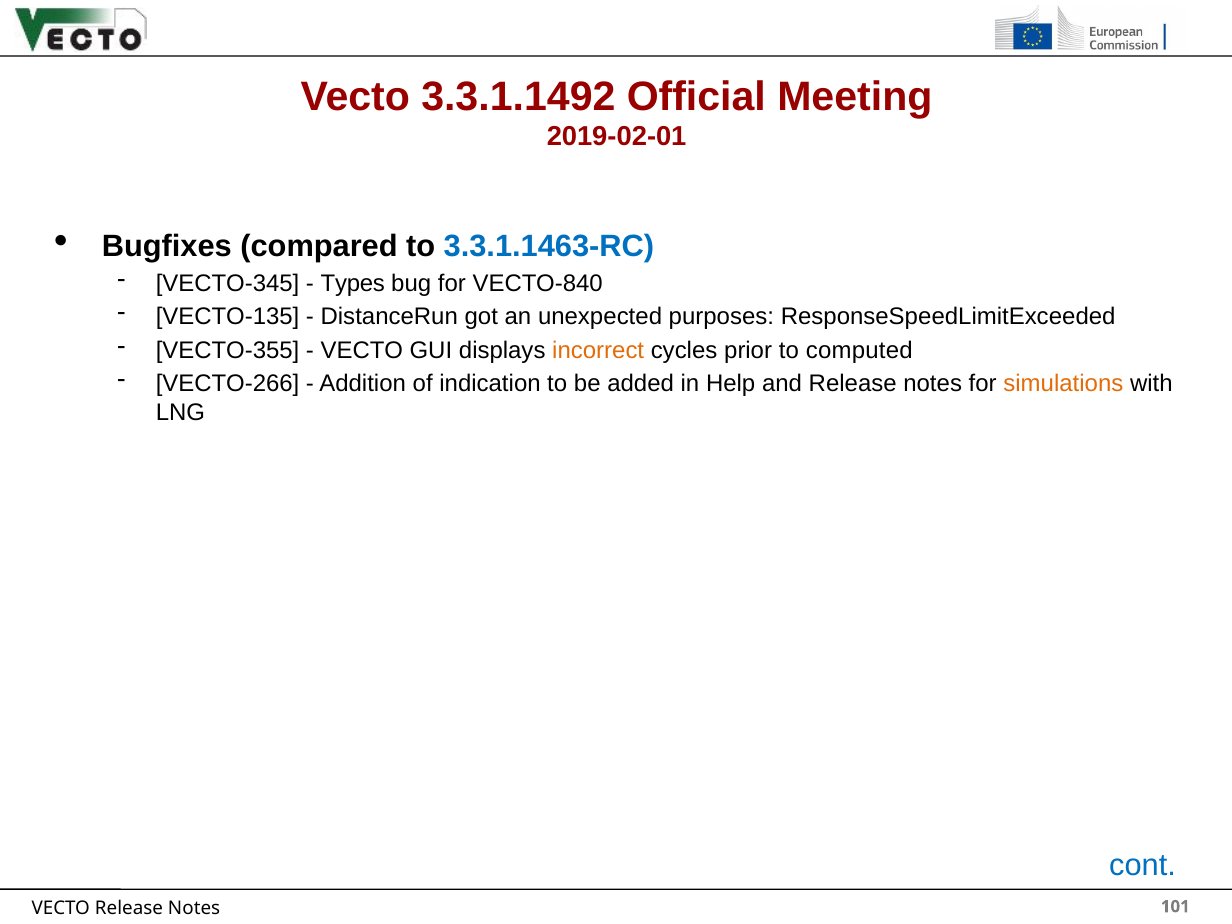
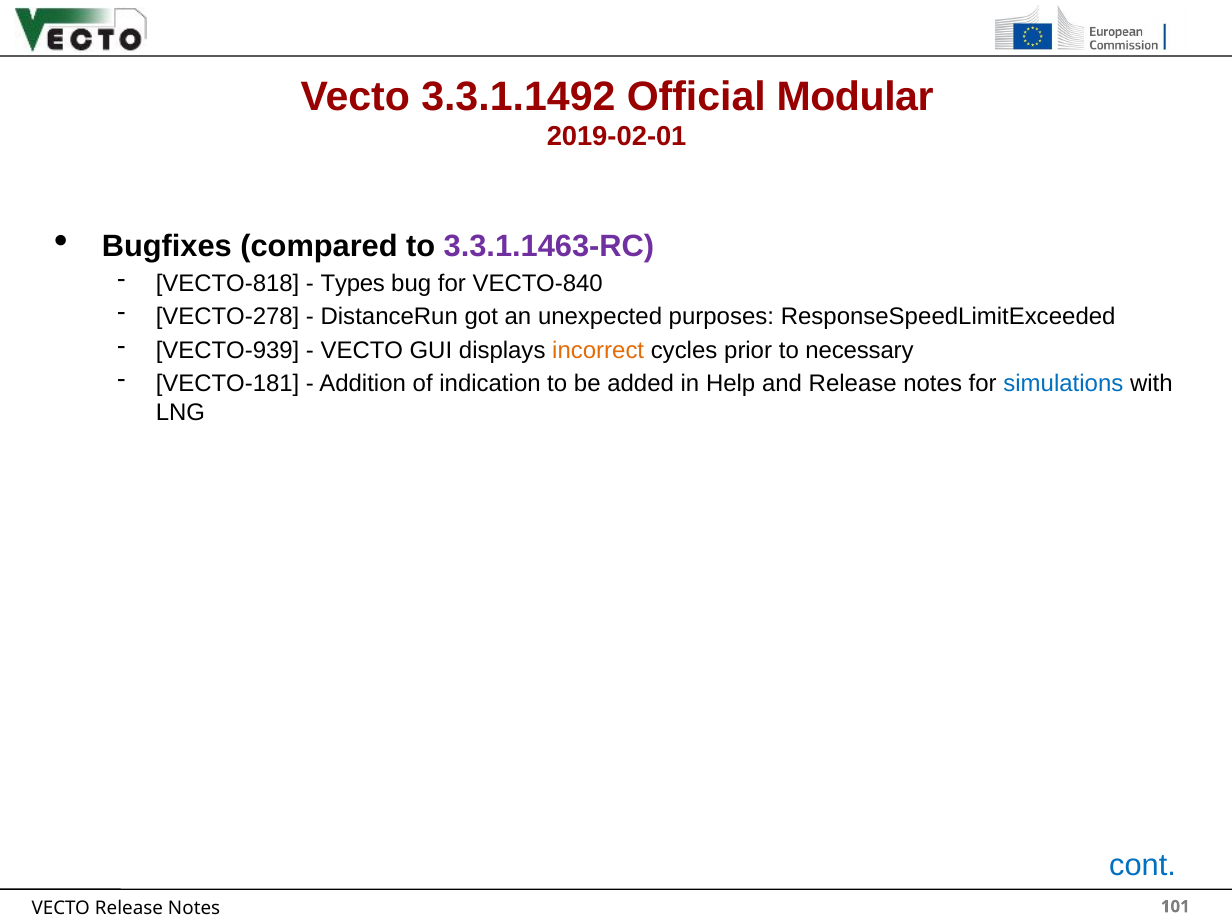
Meeting: Meeting -> Modular (855, 96)
3.3.1.1463-RC colour: blue -> purple (549, 246)
VECTO-345: VECTO-345 -> VECTO-818 (228, 283)
VECTO-135: VECTO-135 -> VECTO-278 (228, 317)
VECTO-355: VECTO-355 -> VECTO-939 (228, 350)
computed: computed -> necessary (859, 350)
VECTO-266: VECTO-266 -> VECTO-181 (228, 384)
simulations colour: orange -> blue (1063, 384)
